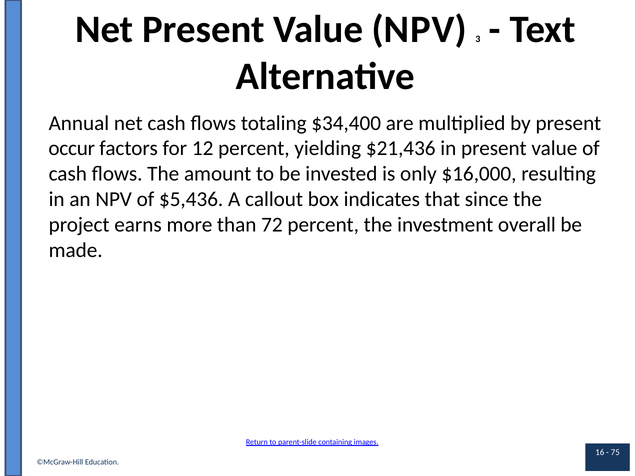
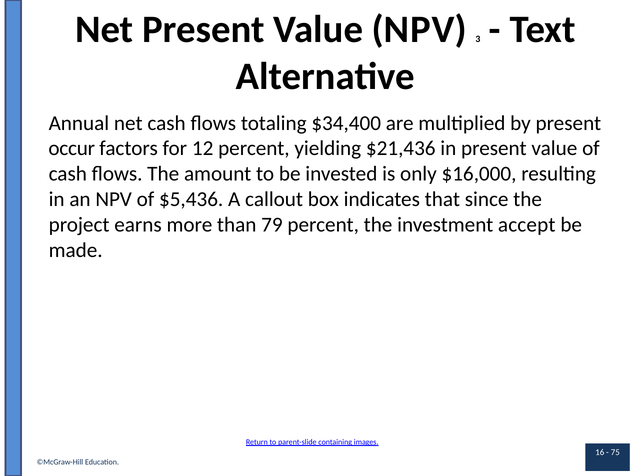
72: 72 -> 79 (272, 225)
overall: overall -> accept (527, 225)
